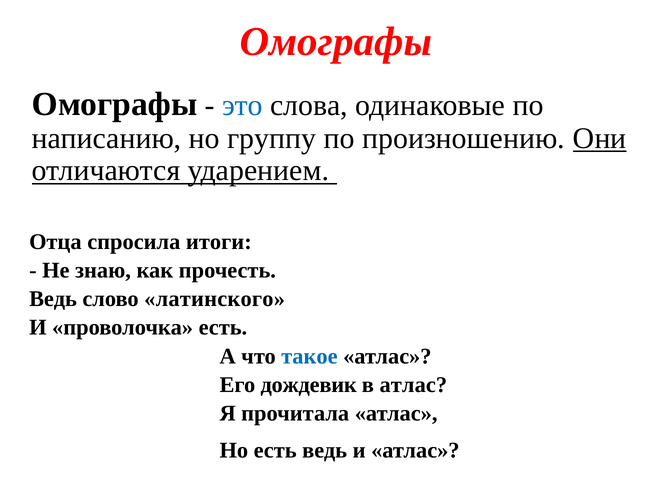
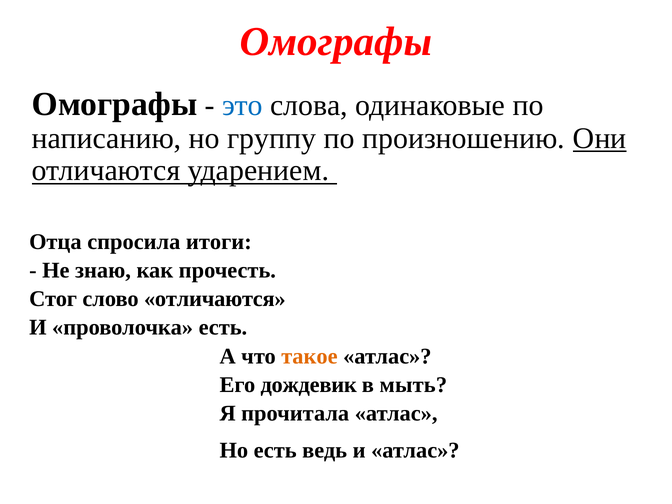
Ведь: Ведь -> Стог (53, 299)
слово латинского: латинского -> отличаются (215, 299)
такое colour: blue -> orange (309, 356)
в атлас: атлас -> мыть (413, 385)
